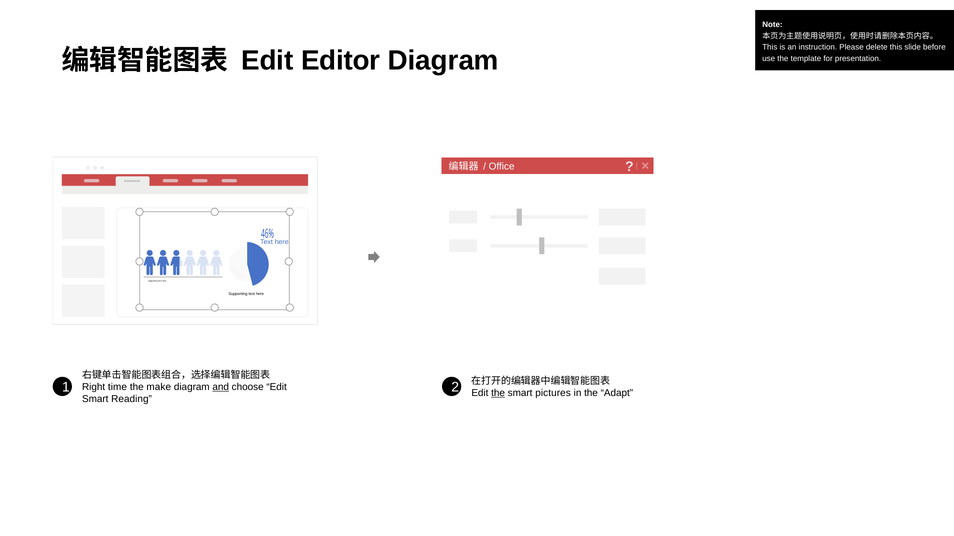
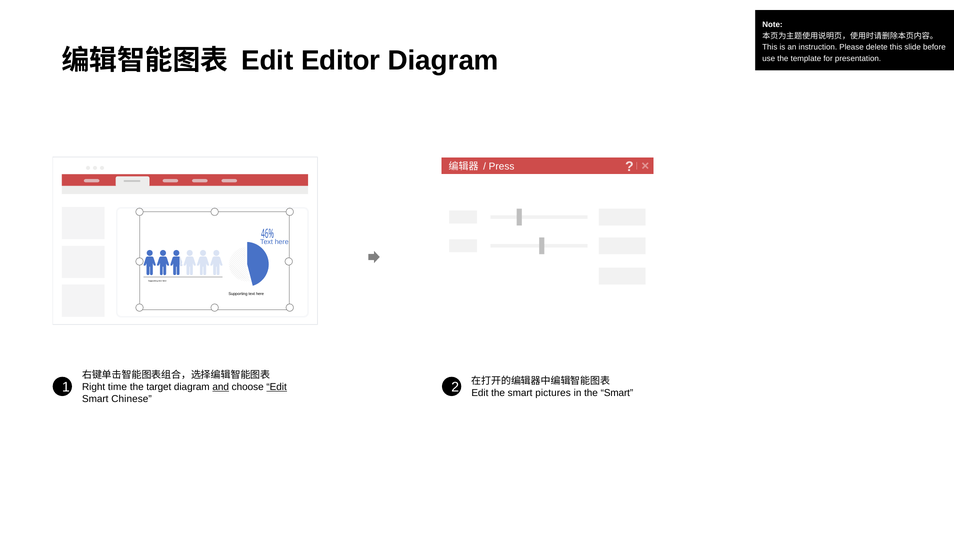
Office: Office -> Press (502, 167)
make: make -> target (159, 388)
Edit underline: none -> present (277, 388)
the underline: present -> none (498, 394)
in the Adapt: Adapt -> Smart (617, 394)
Reading: Reading -> Chinese (132, 400)
